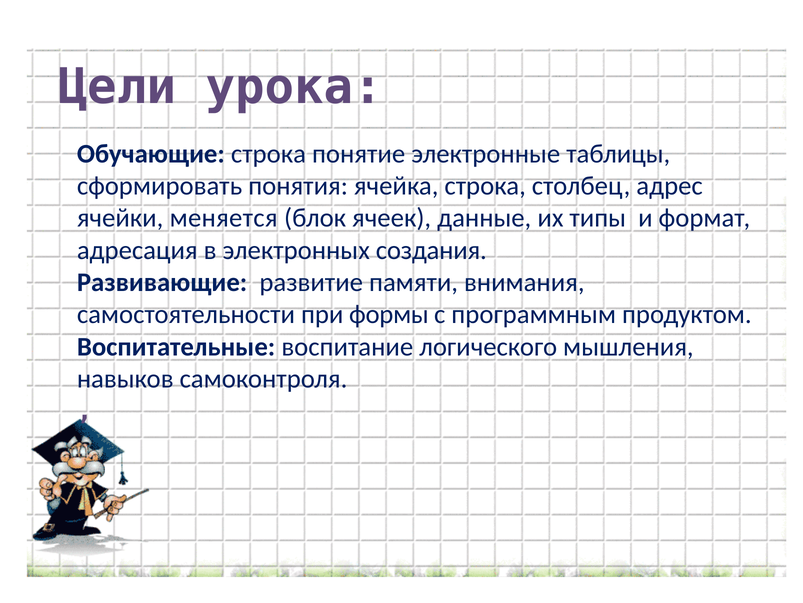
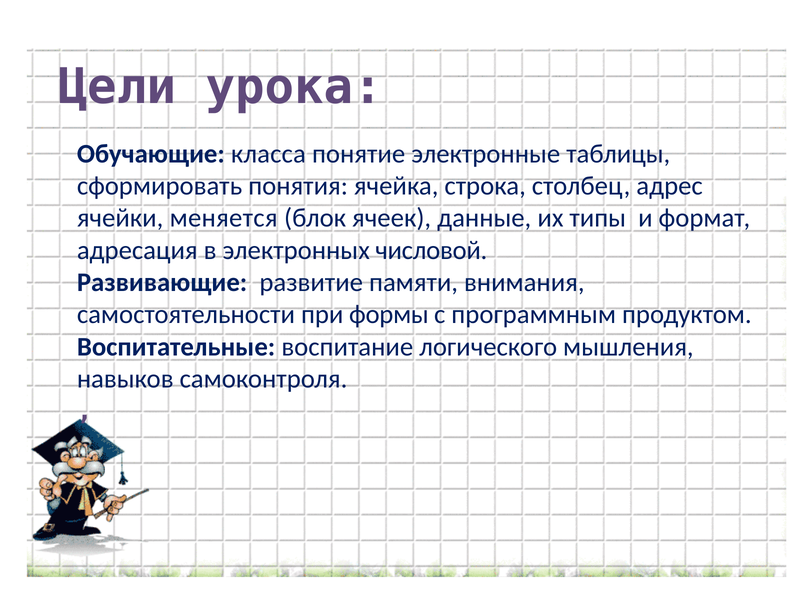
Обучающие строка: строка -> класса (268, 154)
создания: создания -> числовой (431, 250)
